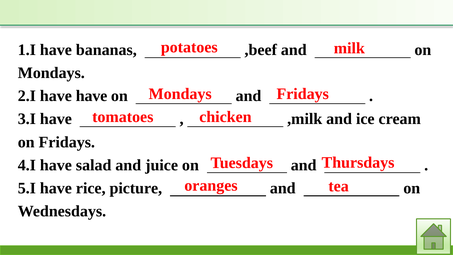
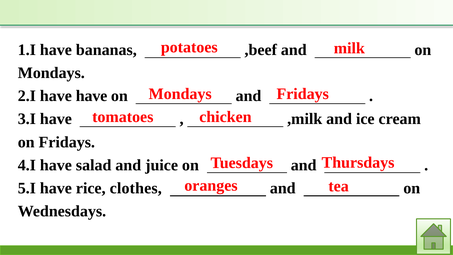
picture: picture -> clothes (136, 188)
